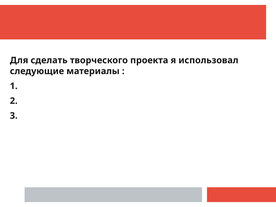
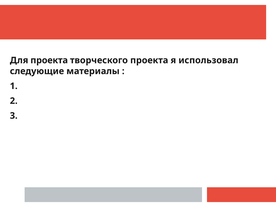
Для сделать: сделать -> проекта (49, 60)
